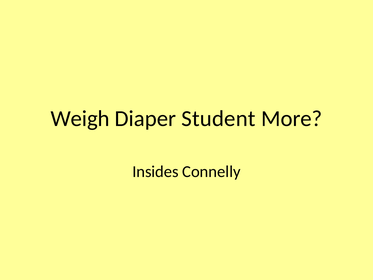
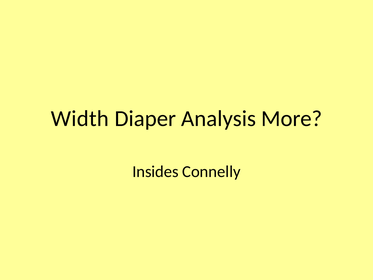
Weigh: Weigh -> Width (80, 118)
Student: Student -> Analysis (219, 118)
